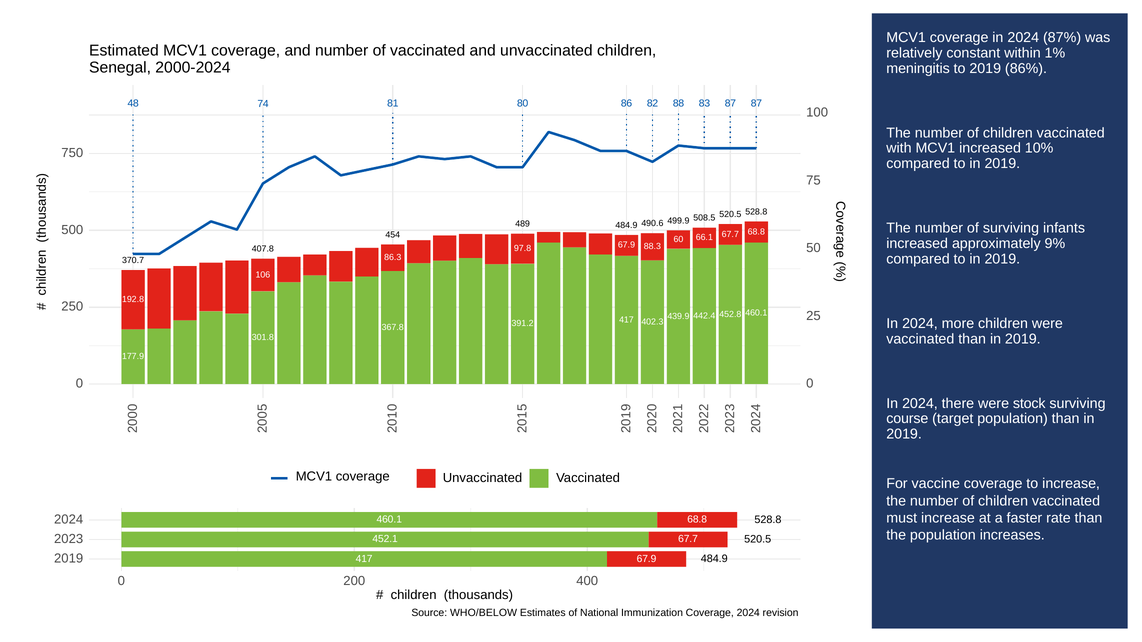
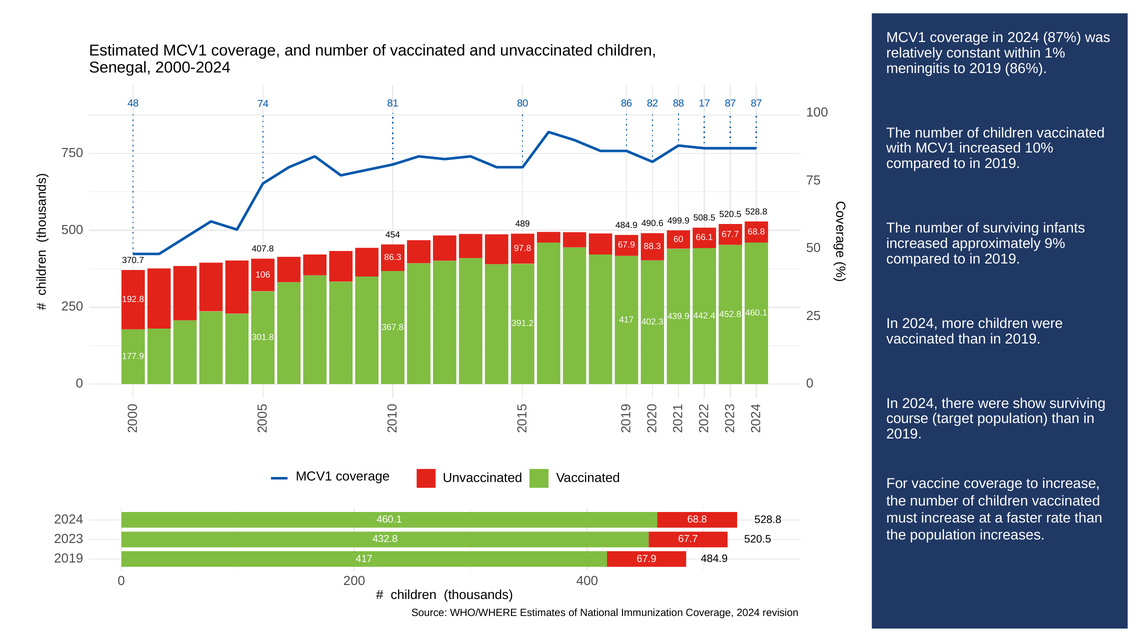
83: 83 -> 17 (704, 104)
stock: stock -> show (1029, 404)
452.1: 452.1 -> 432.8 (385, 539)
WHO/BELOW: WHO/BELOW -> WHO/WHERE (484, 613)
